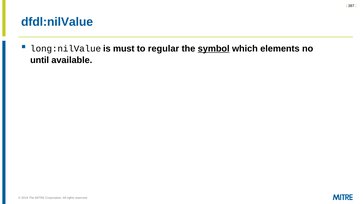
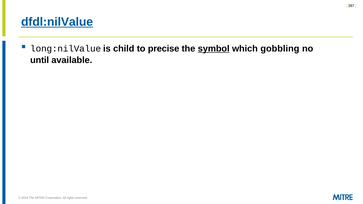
dfdl:nilValue underline: none -> present (57, 22)
must: must -> child (124, 49)
regular: regular -> precise (164, 49)
elements: elements -> gobbling (280, 49)
